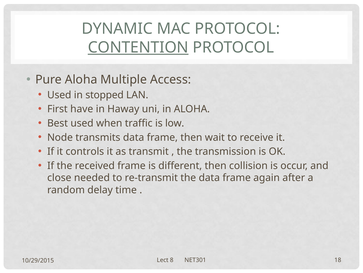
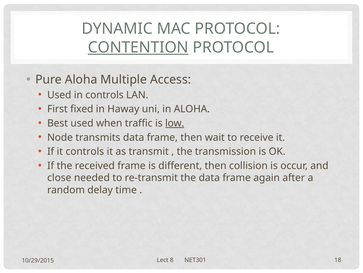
in stopped: stopped -> controls (105, 95)
have: have -> fixed (82, 109)
low underline: none -> present (175, 123)
